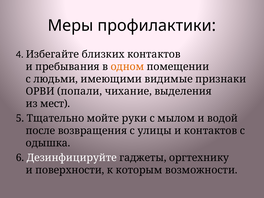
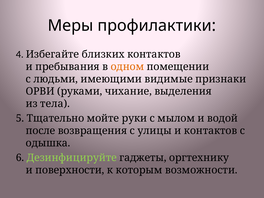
попали: попали -> руками (80, 91)
мест: мест -> тела (55, 104)
Дезинфицируйте colour: white -> light green (72, 158)
